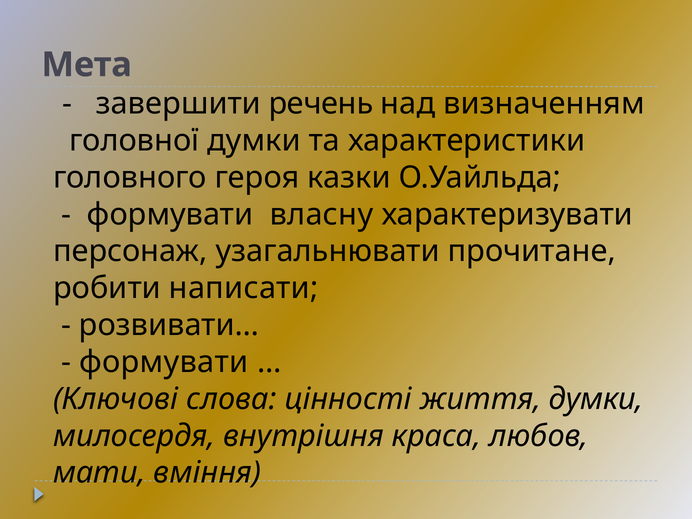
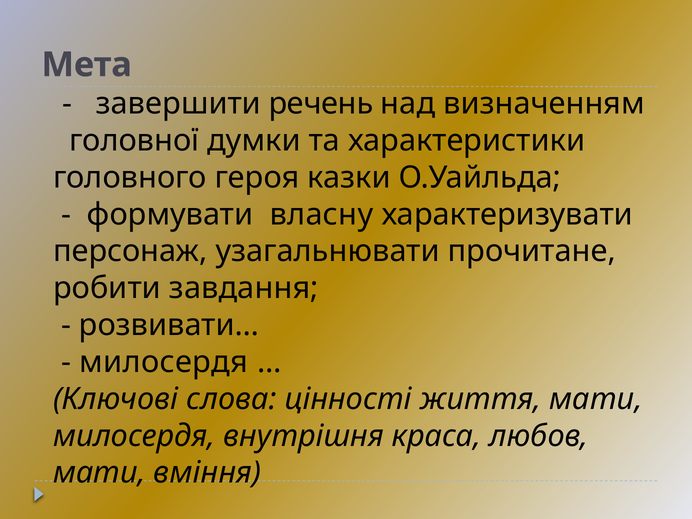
написати: написати -> завдання (244, 288)
формувати: формувати -> милосердя (164, 362)
життя думки: думки -> мати (596, 399)
